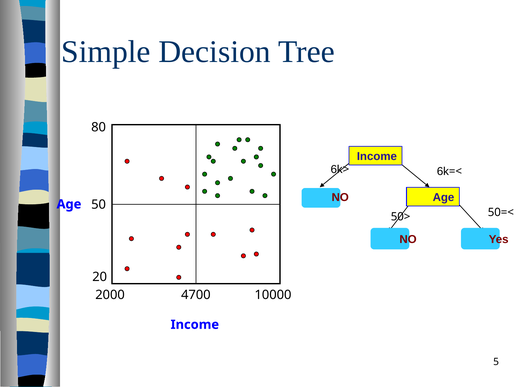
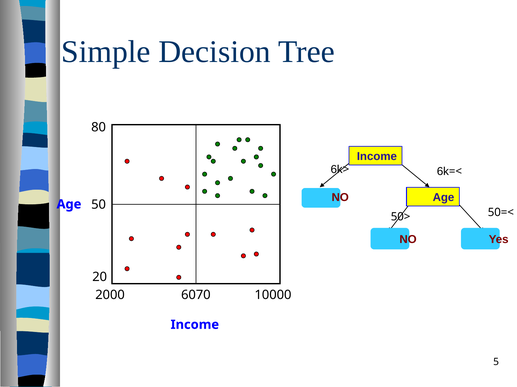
4700: 4700 -> 6070 (196, 296)
